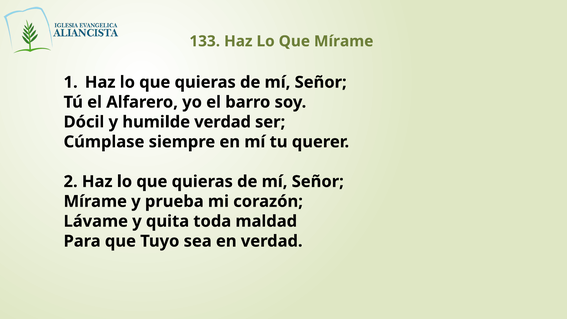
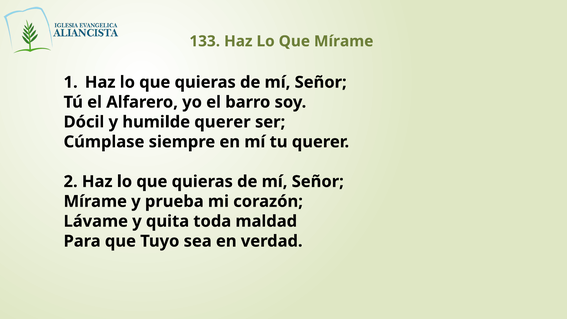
humilde verdad: verdad -> querer (222, 122)
